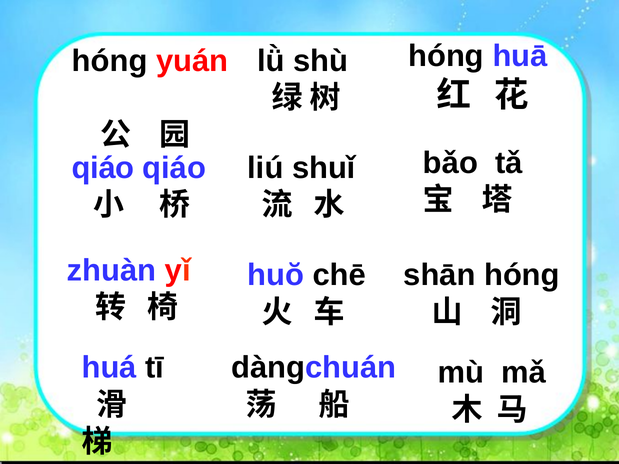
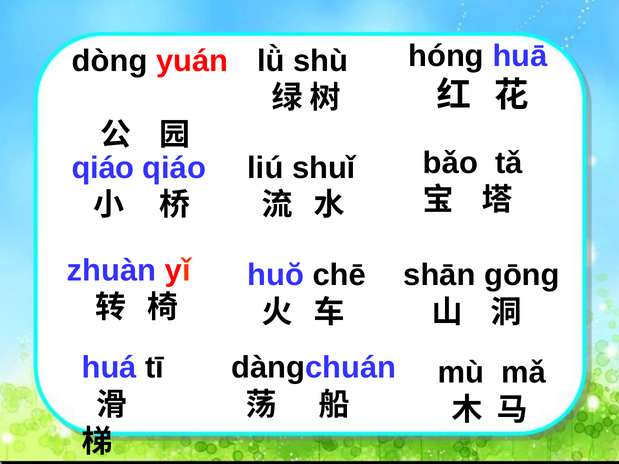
hónɡ: hónɡ -> dòng (110, 61)
shān hónɡ: hónɡ -> gōnɡ (522, 275)
